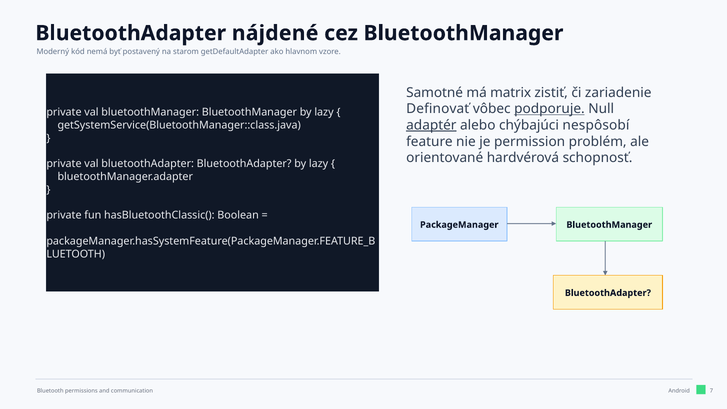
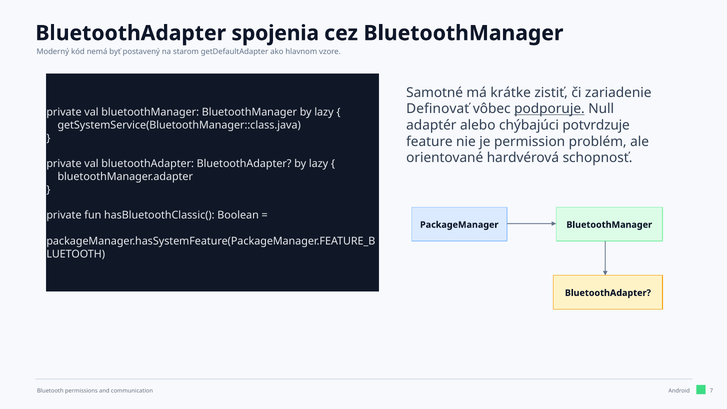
nájdené: nájdené -> spojenia (275, 33)
matrix: matrix -> krátke (511, 93)
adaptér underline: present -> none (431, 125)
nespôsobí: nespôsobí -> potvrdzuje (596, 125)
